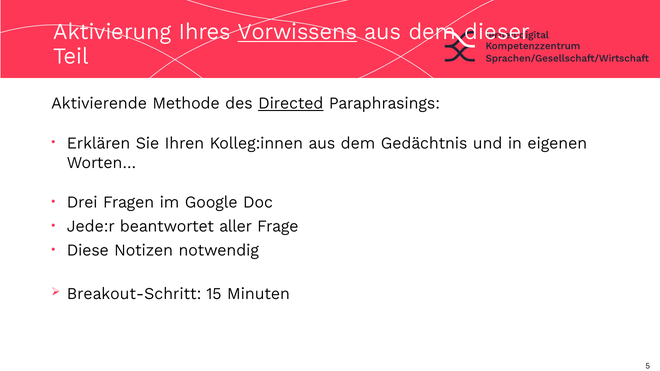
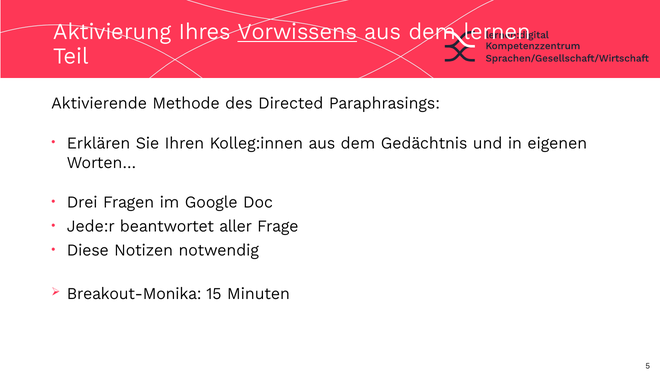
dieser: dieser -> lernen (497, 32)
Directed underline: present -> none (291, 104)
Breakout-Schritt: Breakout-Schritt -> Breakout-Monika (134, 294)
